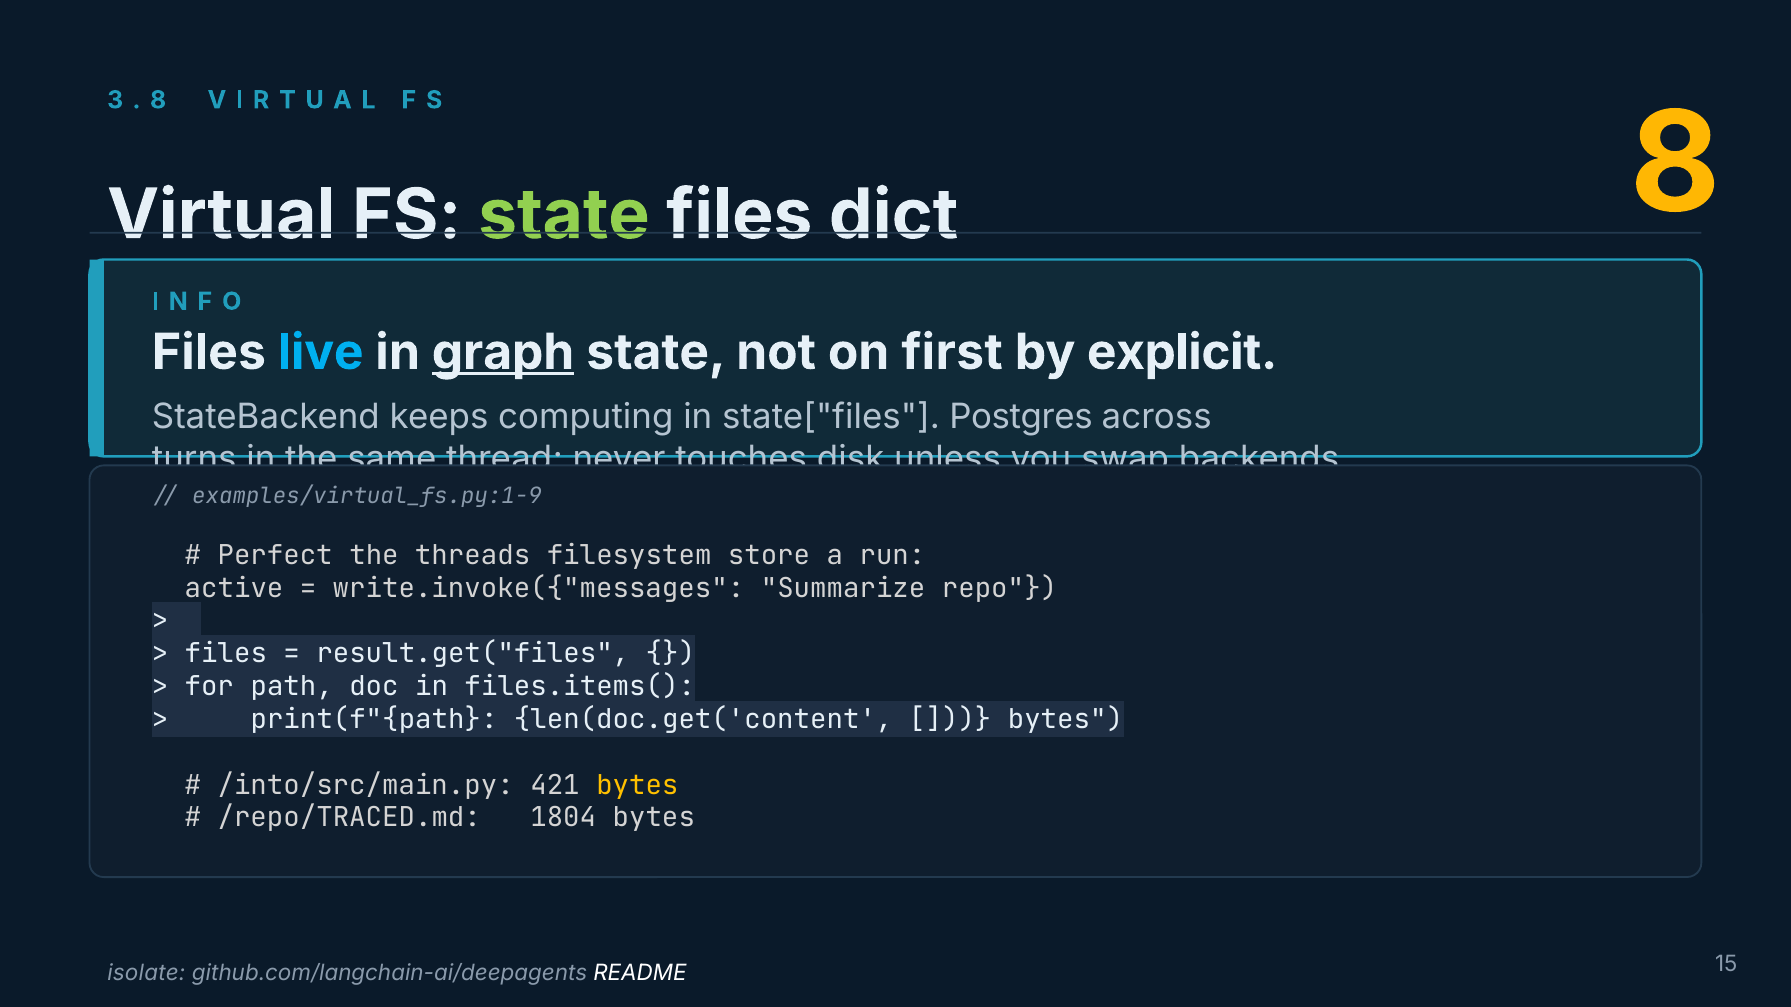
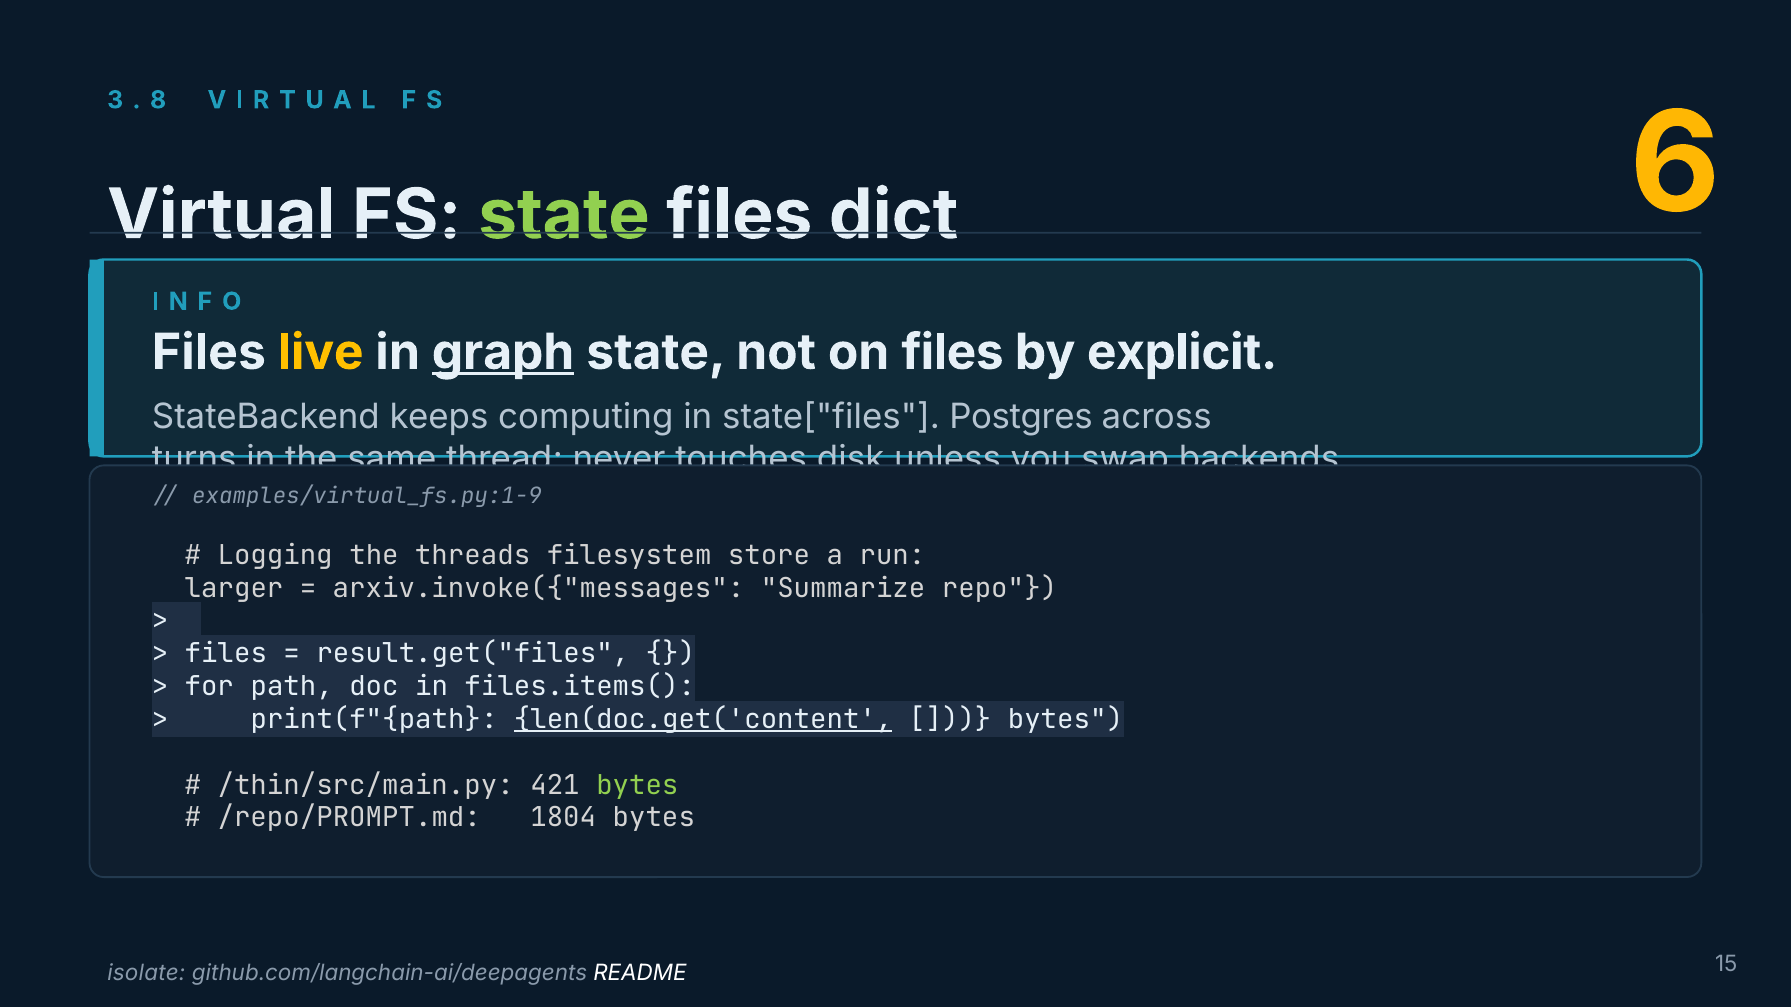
dict 8: 8 -> 6 (1675, 165)
live colour: light blue -> yellow (321, 353)
on first: first -> files (952, 353)
Perfect: Perfect -> Logging (275, 555)
active: active -> larger (234, 588)
write.invoke({"messages: write.invoke({"messages -> arxiv.invoke({"messages (538, 588)
len(doc.get('content underline: none -> present (703, 720)
/into/src/main.py: /into/src/main.py -> /thin/src/main.py (366, 785)
bytes colour: yellow -> light green (637, 785)
/repo/TRACED.md: /repo/TRACED.md -> /repo/PROMPT.md (349, 818)
